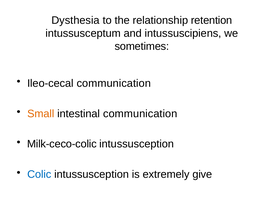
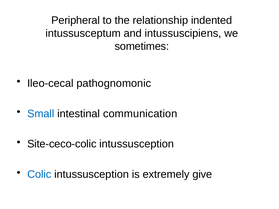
Dysthesia: Dysthesia -> Peripheral (76, 20)
retention: retention -> indented (212, 20)
Ileo-cecal communication: communication -> pathognomonic (114, 83)
Small colour: orange -> blue (41, 114)
Milk-ceco-colic: Milk-ceco-colic -> Site-ceco-colic (62, 144)
